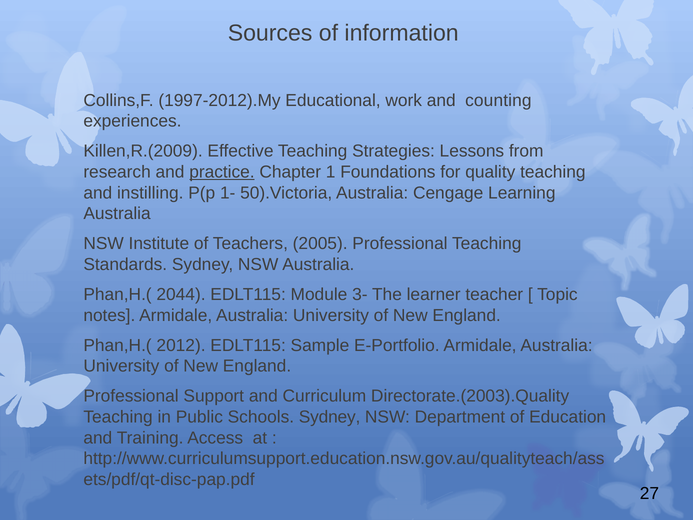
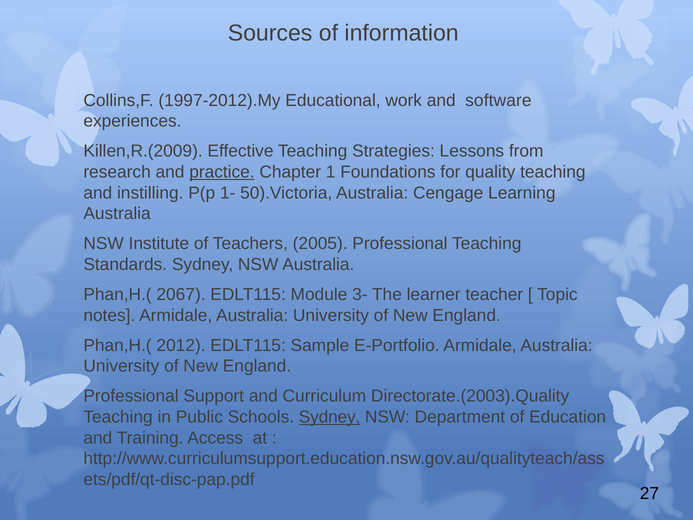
counting: counting -> software (498, 100)
2044: 2044 -> 2067 (181, 294)
Sydney underline: none -> present (330, 417)
